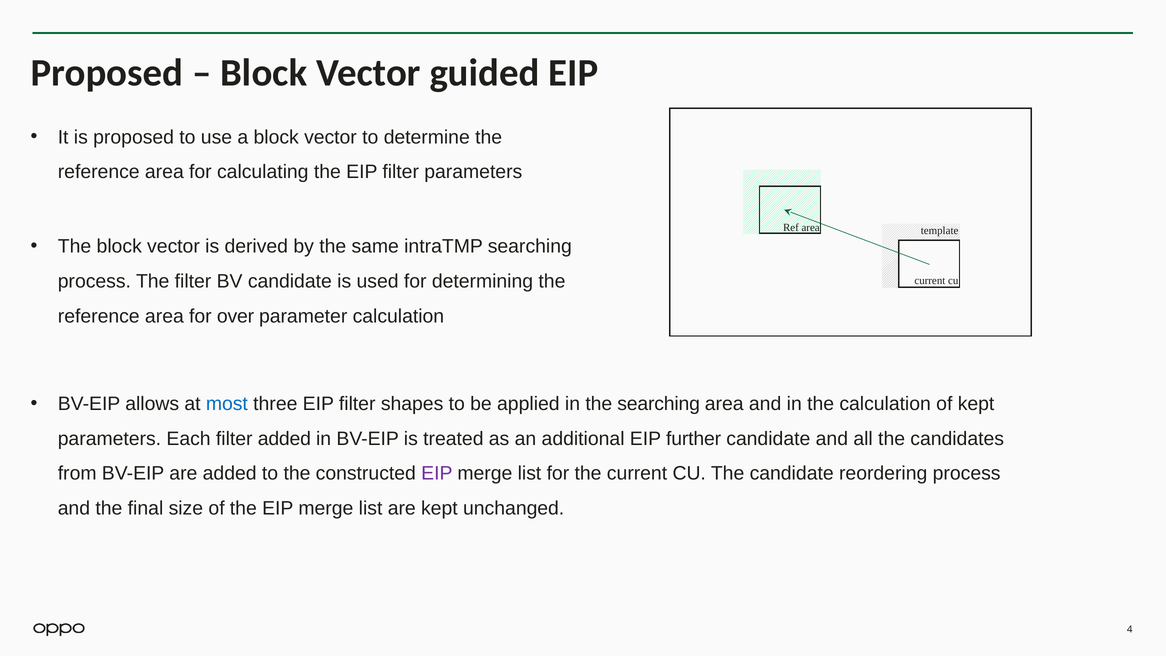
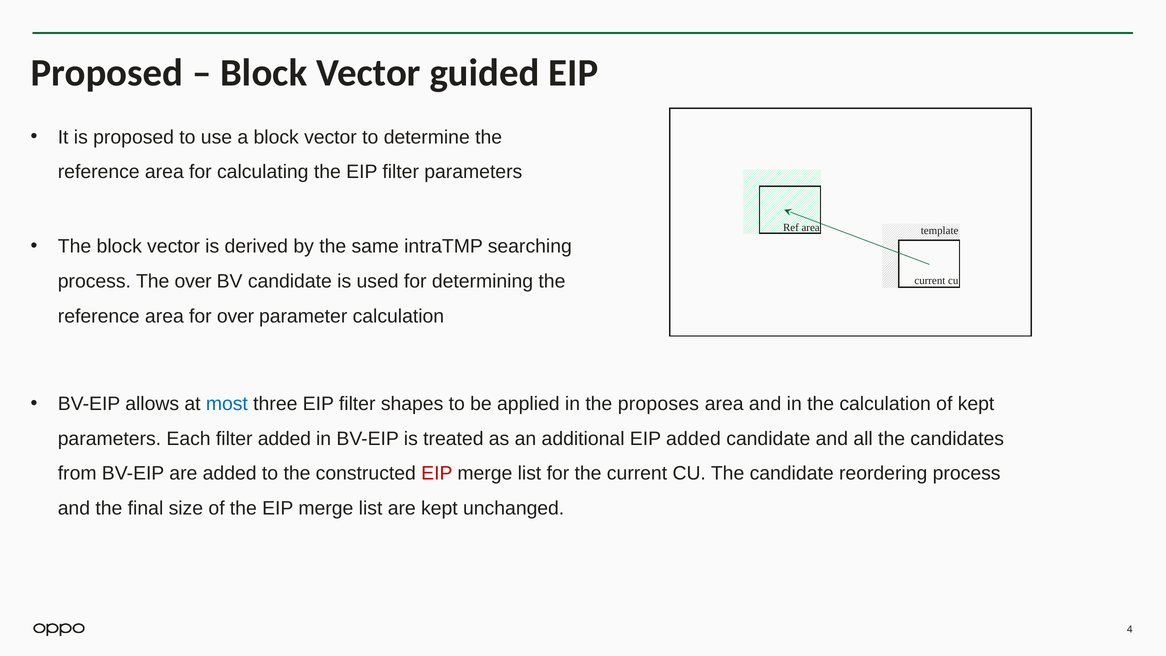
The filter: filter -> over (193, 281)
the searching: searching -> proposes (658, 404)
EIP further: further -> added (693, 439)
EIP colour: purple -> red (437, 473)
